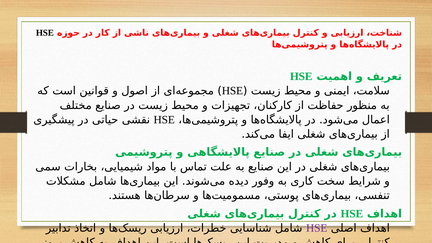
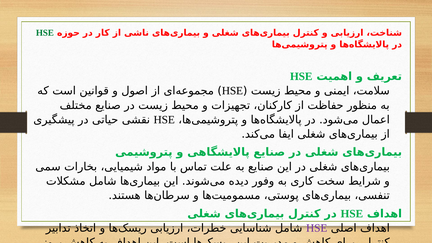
HSE colour: black -> green (45, 33)
